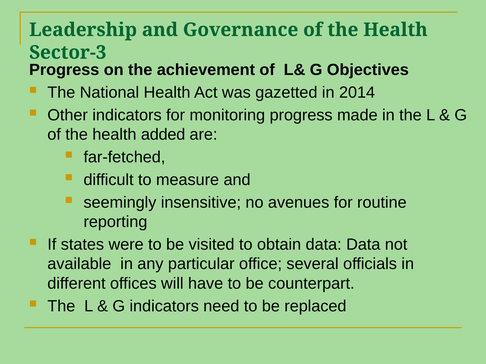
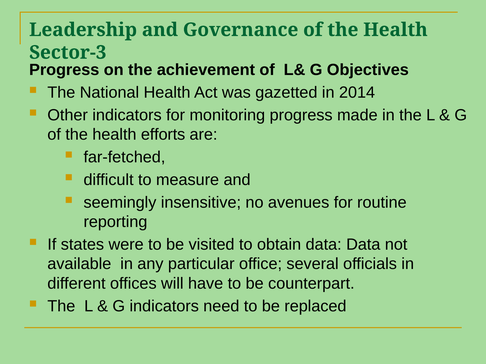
added: added -> efforts (163, 135)
